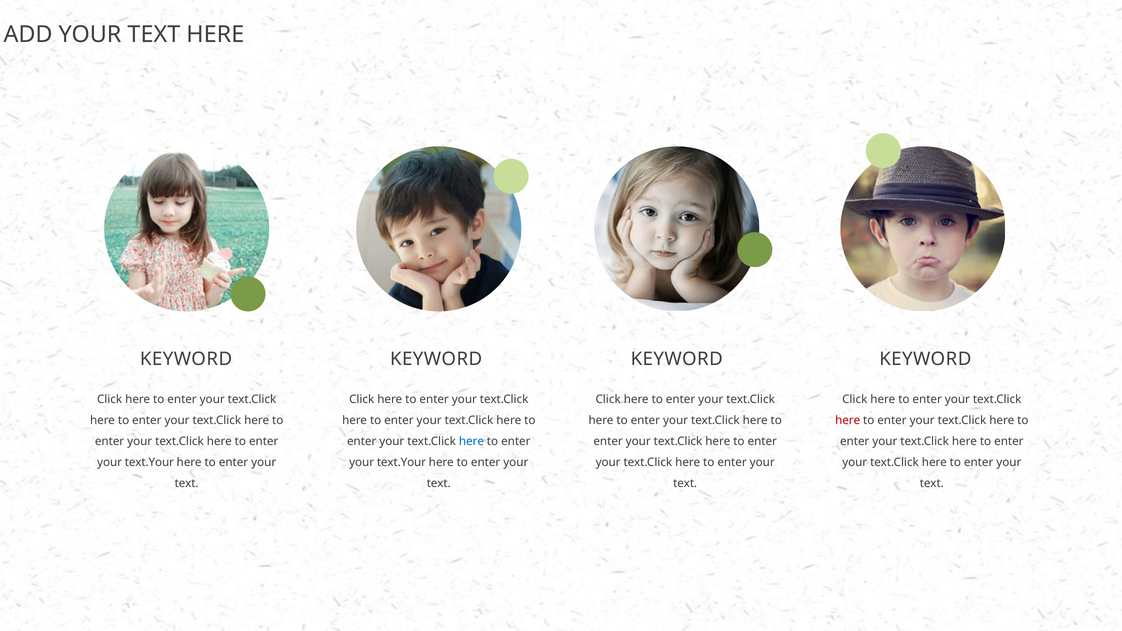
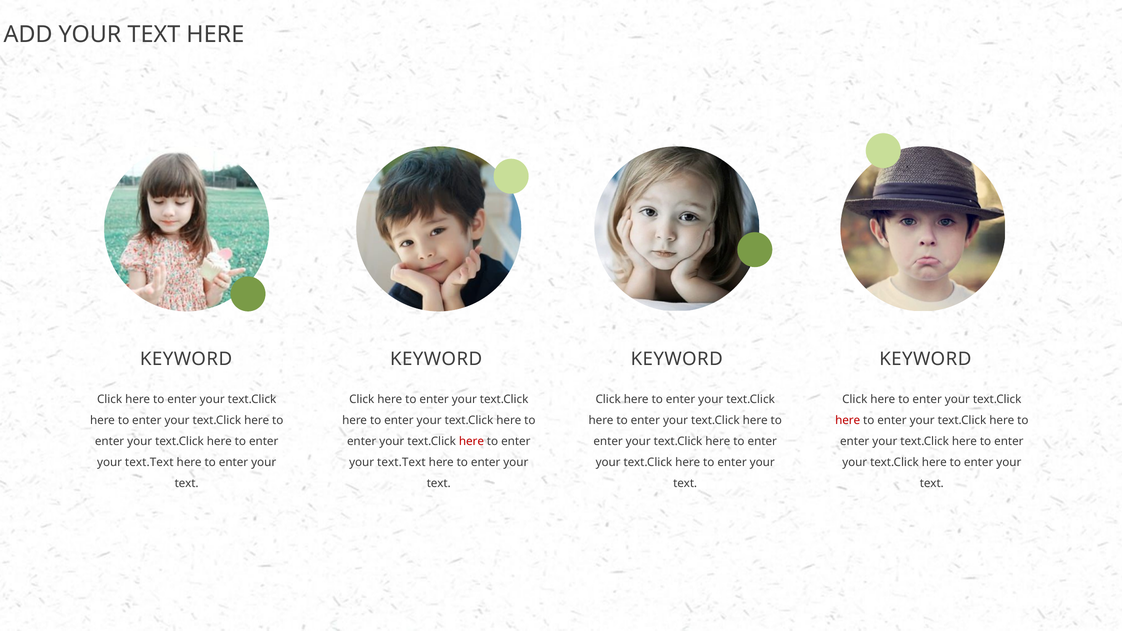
here colour: blue -> red (471, 442)
text.Your: text.Your -> text.Text (149, 463)
text.Your: text.Your -> text.Text (401, 463)
